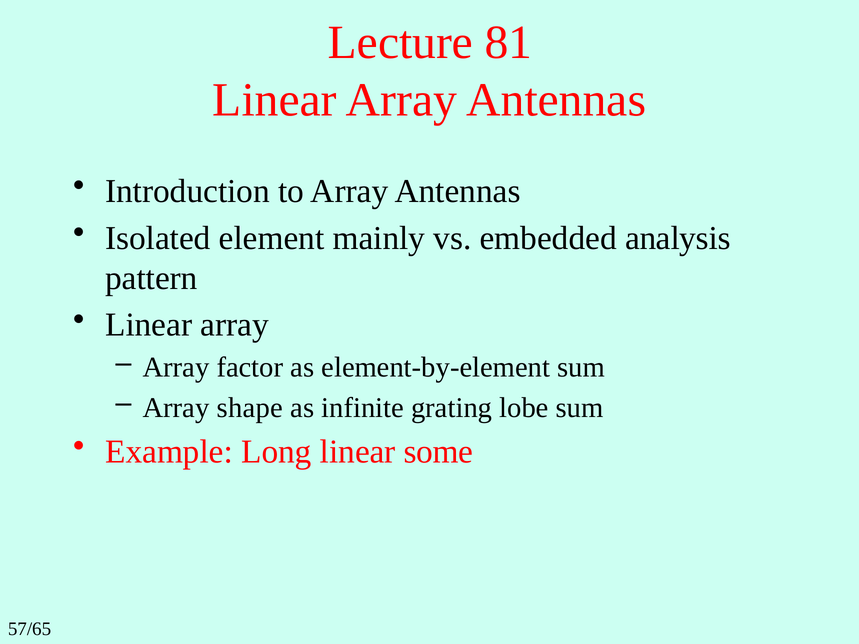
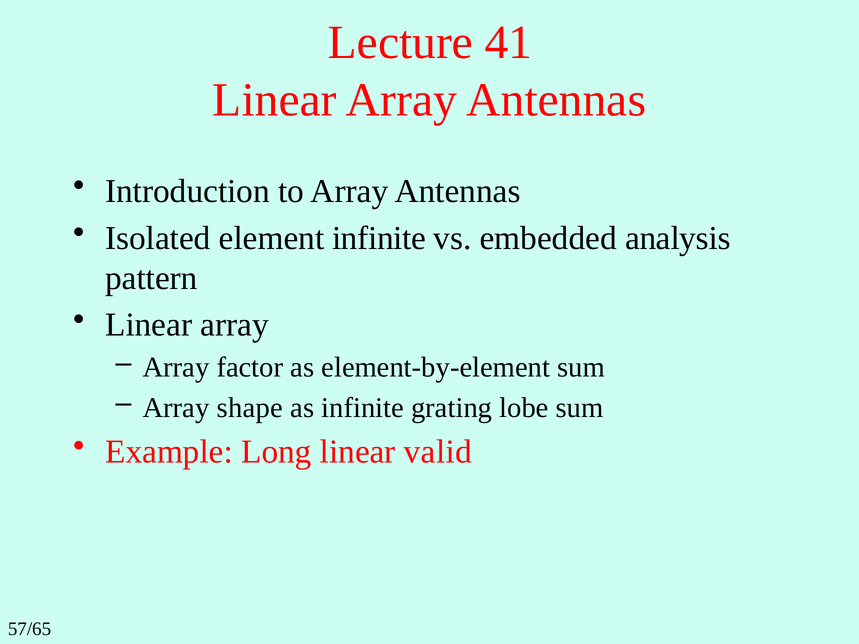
81: 81 -> 41 (508, 43)
element mainly: mainly -> infinite (379, 238)
some: some -> valid (438, 452)
